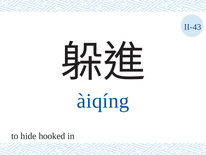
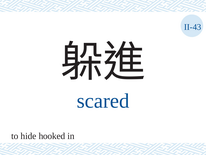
àiqíng: àiqíng -> scared (103, 101)
